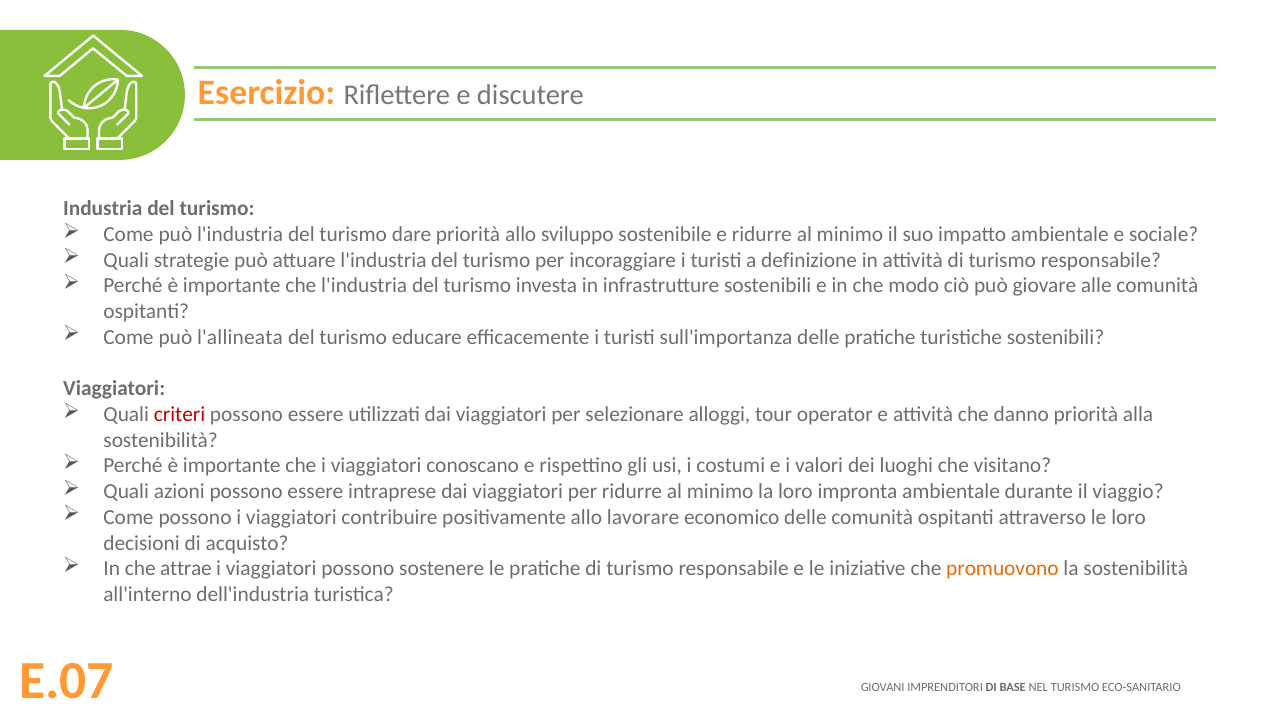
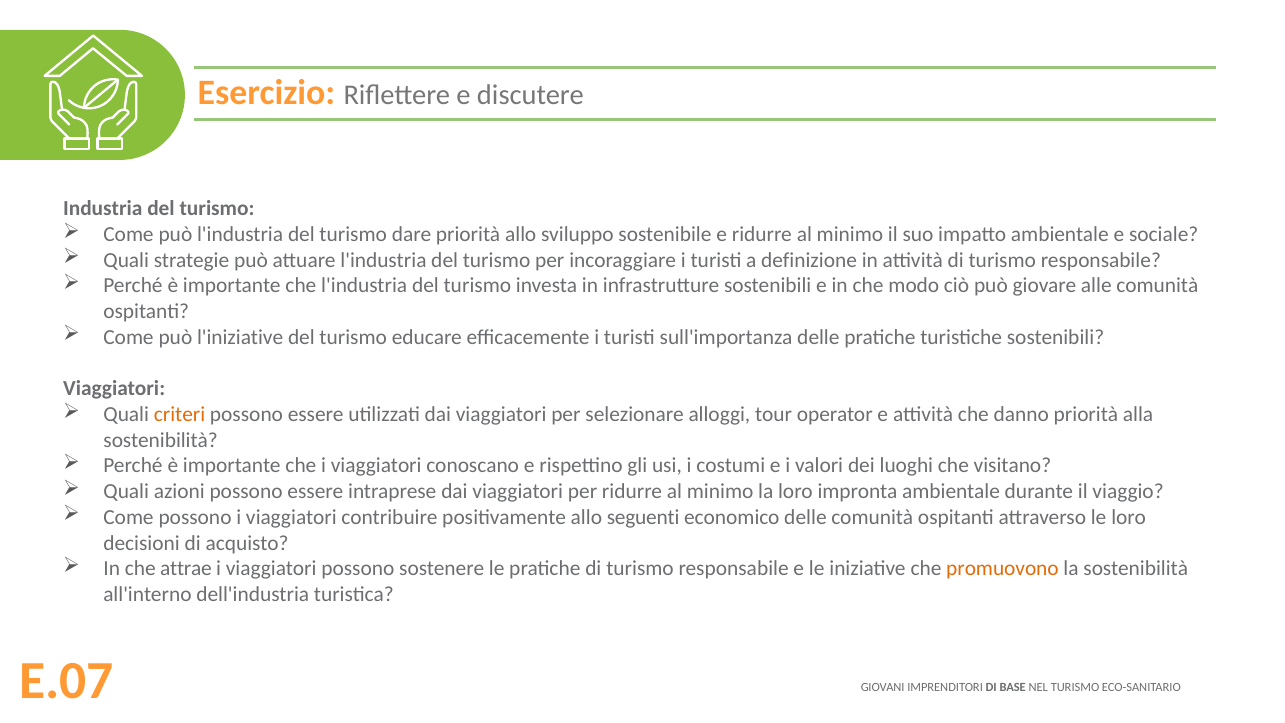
l'allineata: l'allineata -> l'iniziative (240, 337)
criteri colour: red -> orange (180, 414)
lavorare: lavorare -> seguenti (643, 517)
